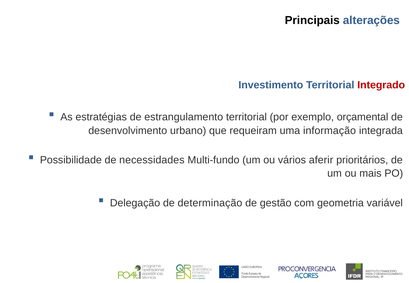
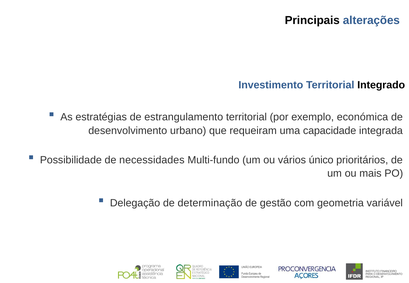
Integrado colour: red -> black (381, 85)
orçamental: orçamental -> económica (363, 117)
informação: informação -> capacidade (330, 131)
aferir: aferir -> único (321, 160)
